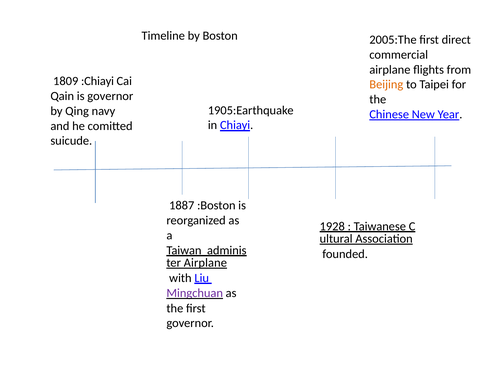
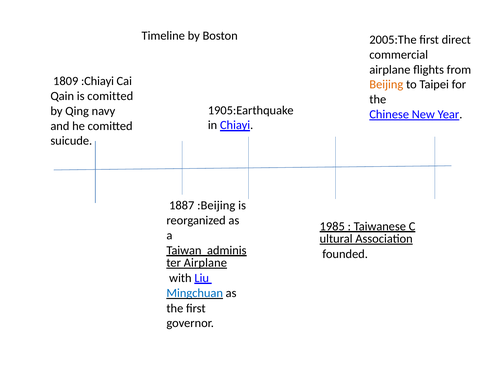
is governor: governor -> comitted (110, 96)
:Boston: :Boston -> :Beijing (216, 205)
1928: 1928 -> 1985 (332, 226)
Mingchuan colour: purple -> blue (195, 293)
